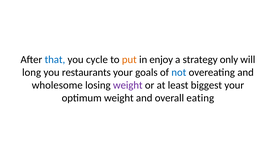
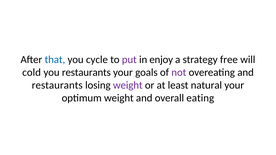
put colour: orange -> purple (129, 60)
only: only -> free (229, 60)
long: long -> cold (32, 72)
not colour: blue -> purple (179, 72)
wholesome: wholesome -> restaurants (57, 85)
biggest: biggest -> natural (206, 85)
